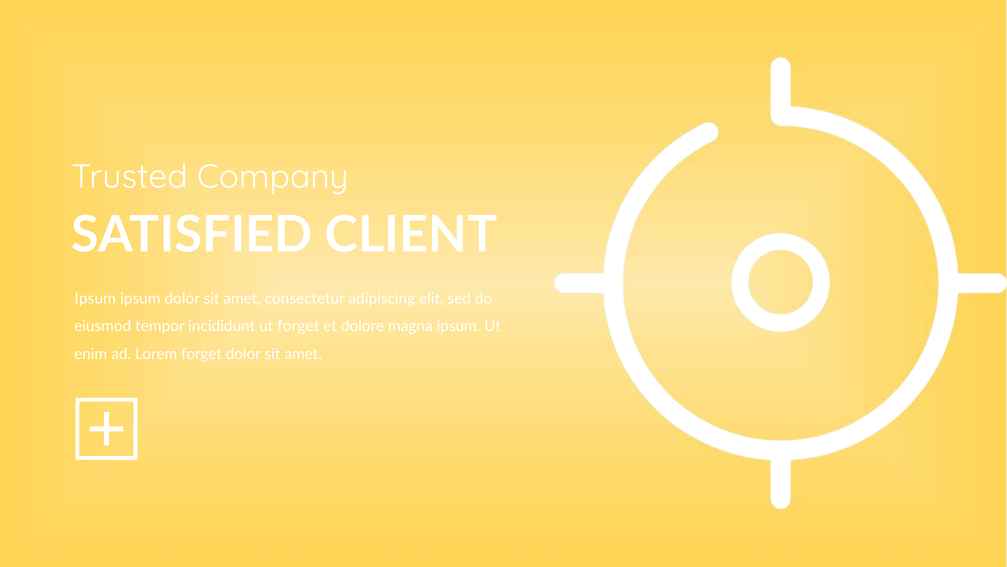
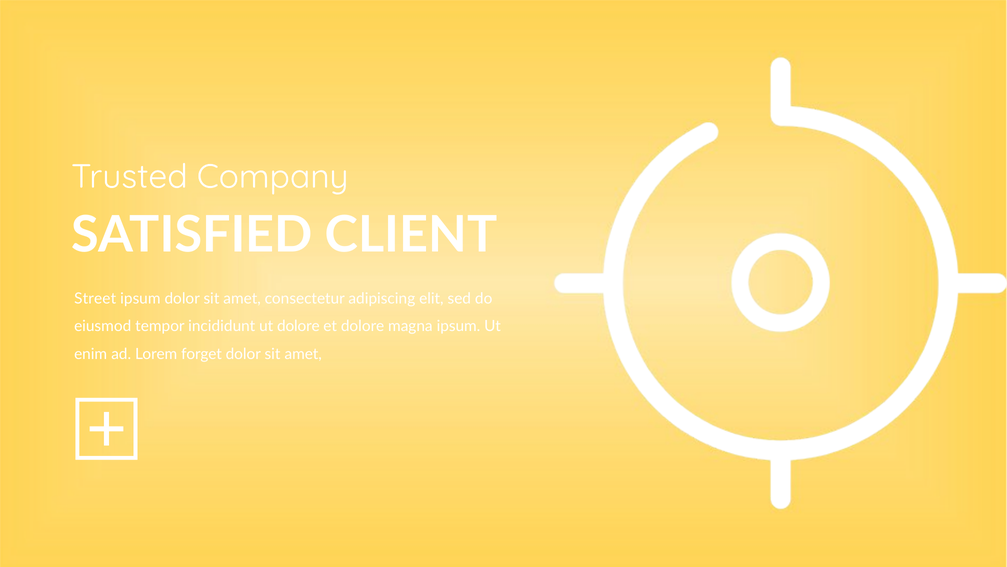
Ipsum: Ipsum -> Street (95, 298)
ut forget: forget -> dolore (298, 326)
